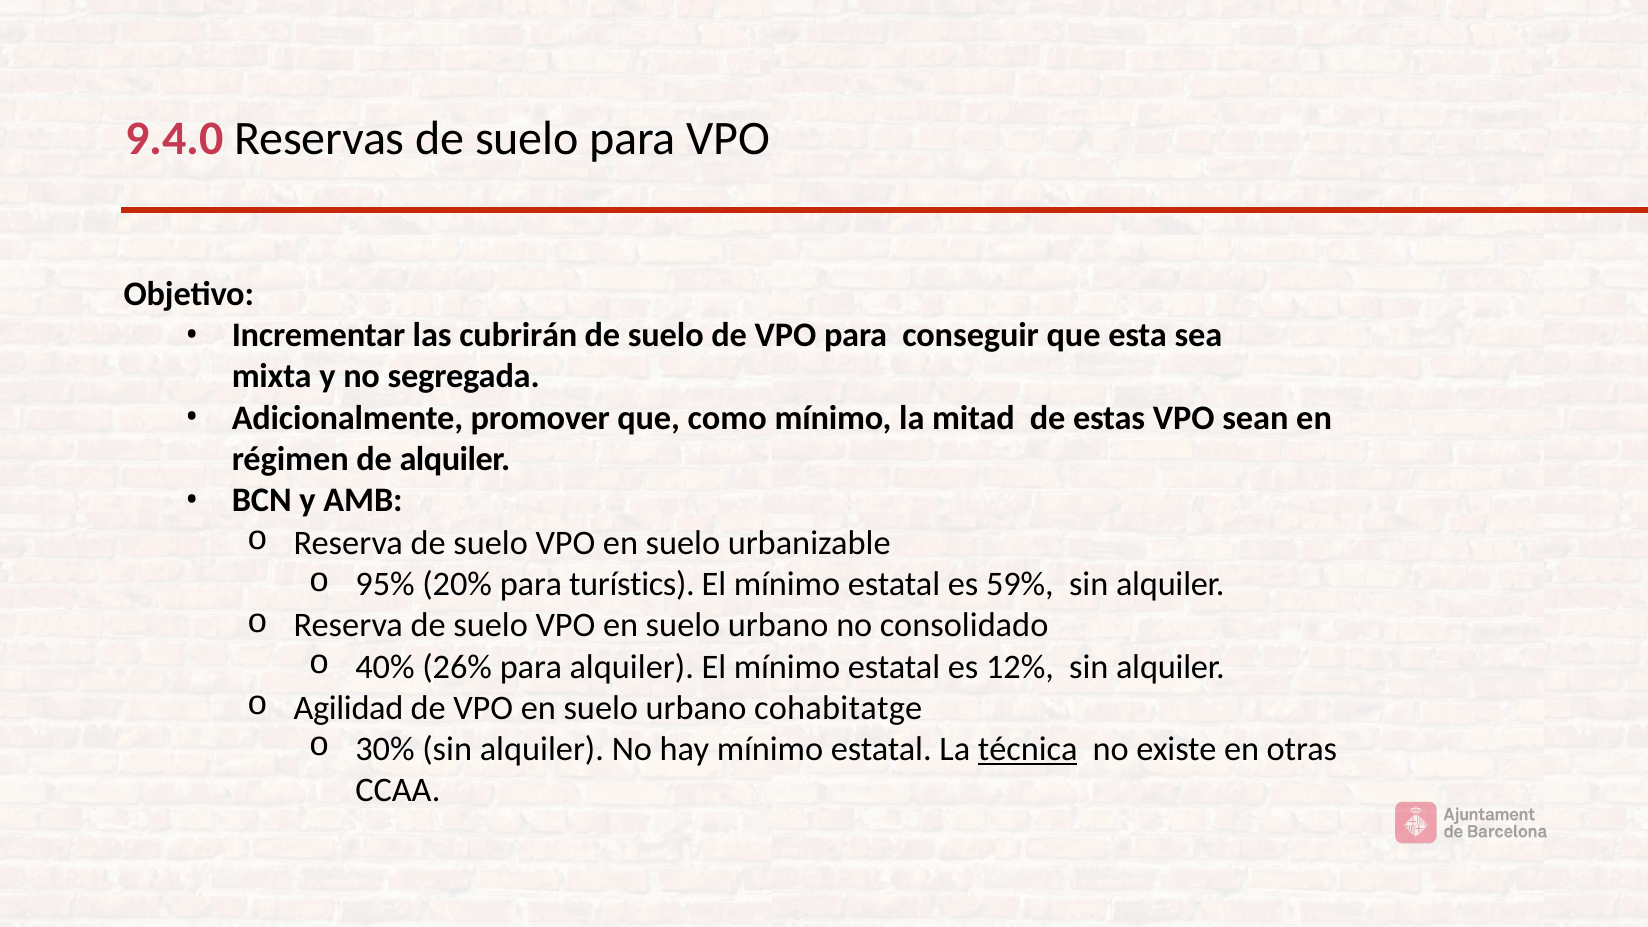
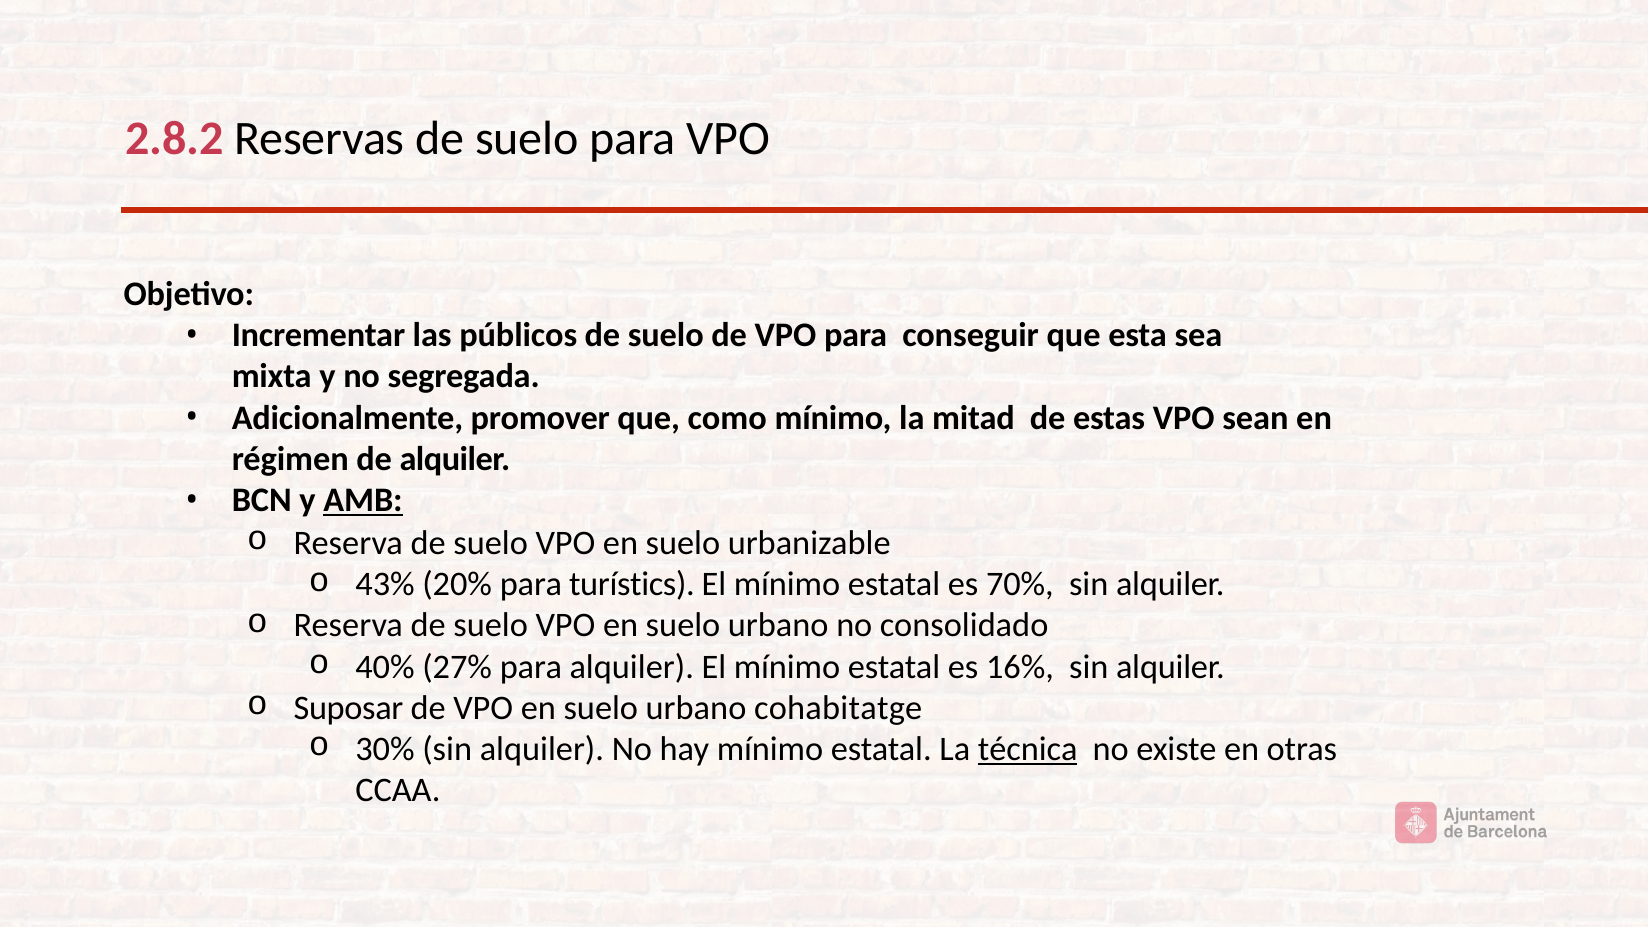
9.4.0: 9.4.0 -> 2.8.2 (175, 139)
cubrirán: cubrirán -> públicos (518, 335)
AMB underline: none -> present (363, 500)
95%: 95% -> 43% (385, 584)
59%: 59% -> 70% (1020, 584)
26%: 26% -> 27% (457, 667)
12%: 12% -> 16% (1020, 667)
Agilidad: Agilidad -> Suposar (348, 708)
